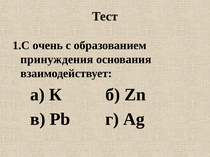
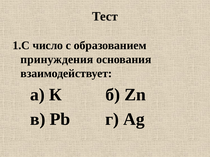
очень: очень -> число (48, 46)
